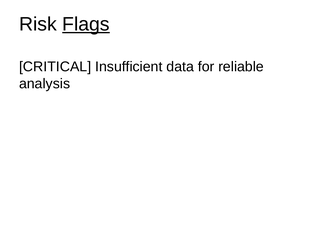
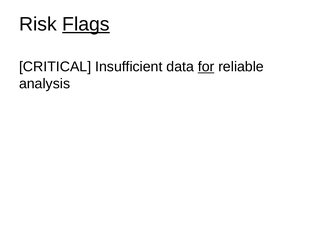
for underline: none -> present (206, 67)
